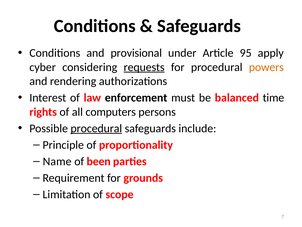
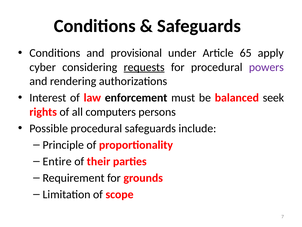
95: 95 -> 65 (246, 53)
powers colour: orange -> purple (266, 67)
time: time -> seek (273, 98)
procedural underline: present -> none (96, 128)
Name: Name -> Entire (57, 161)
been: been -> their (99, 161)
